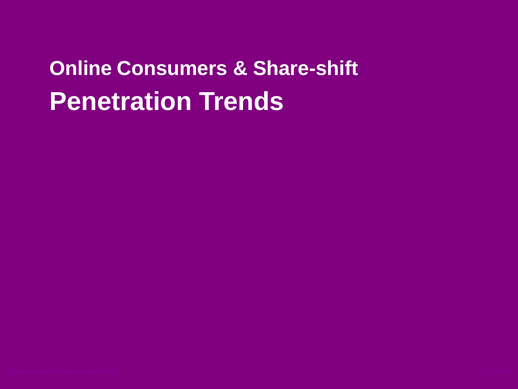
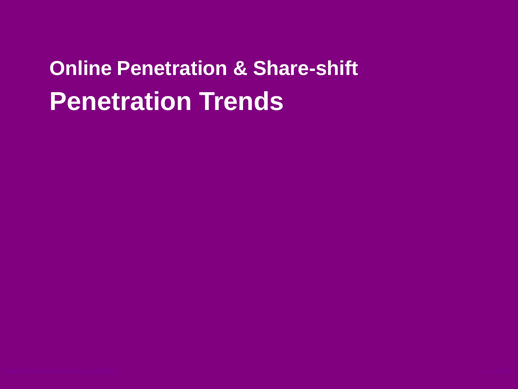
Online Consumers: Consumers -> Penetration (172, 68)
